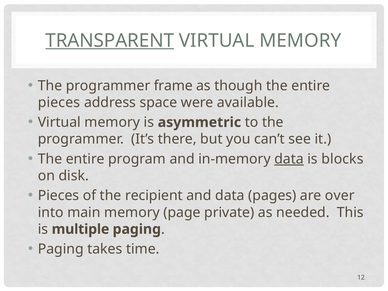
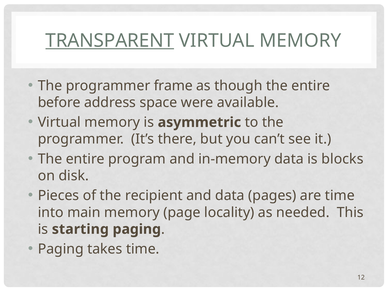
pieces: pieces -> before (59, 102)
data underline: present -> none (289, 159)
are over: over -> time (340, 196)
private: private -> locality (229, 212)
multiple: multiple -> starting (80, 229)
